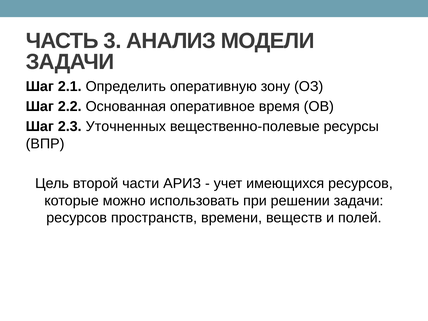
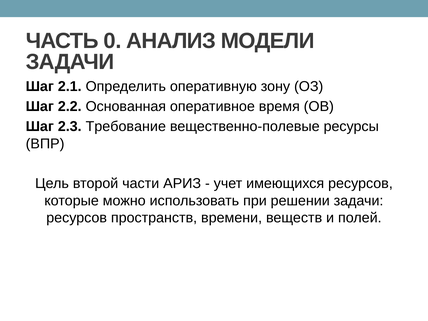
3: 3 -> 0 (112, 41)
Уточненных: Уточненных -> Требование (126, 127)
